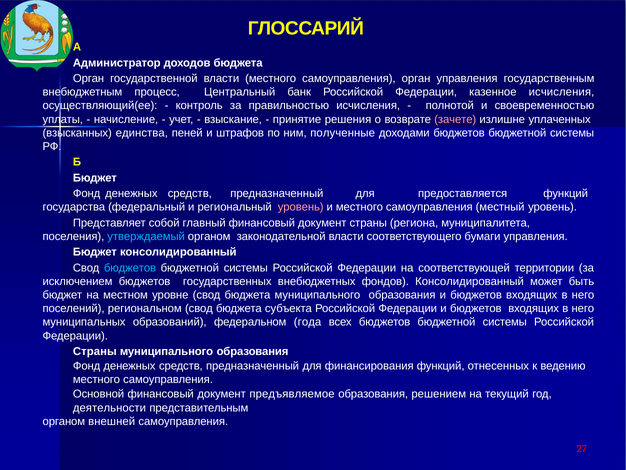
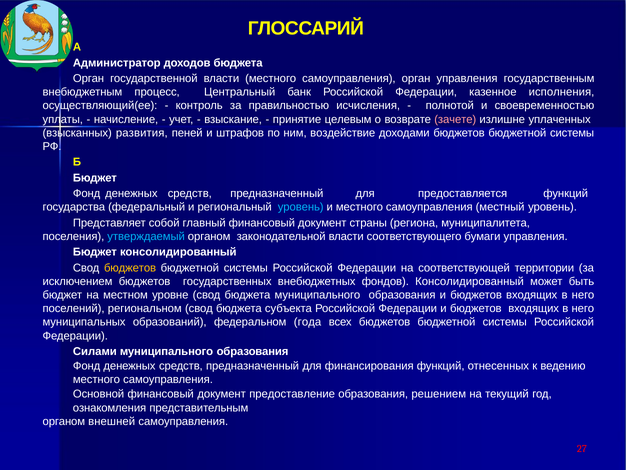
казенное исчисления: исчисления -> исполнения (562, 92)
решения: решения -> целевым (348, 119)
единства: единства -> развития (142, 133)
полученные: полученные -> воздействие (343, 133)
уровень colour: pink -> light blue (301, 207)
бюджетов colour: light blue -> yellow (130, 268)
Страны: Страны -> Силами (95, 351)
предъявляемое: предъявляемое -> предоставление (292, 394)
деятельности: деятельности -> ознакомления (110, 407)
